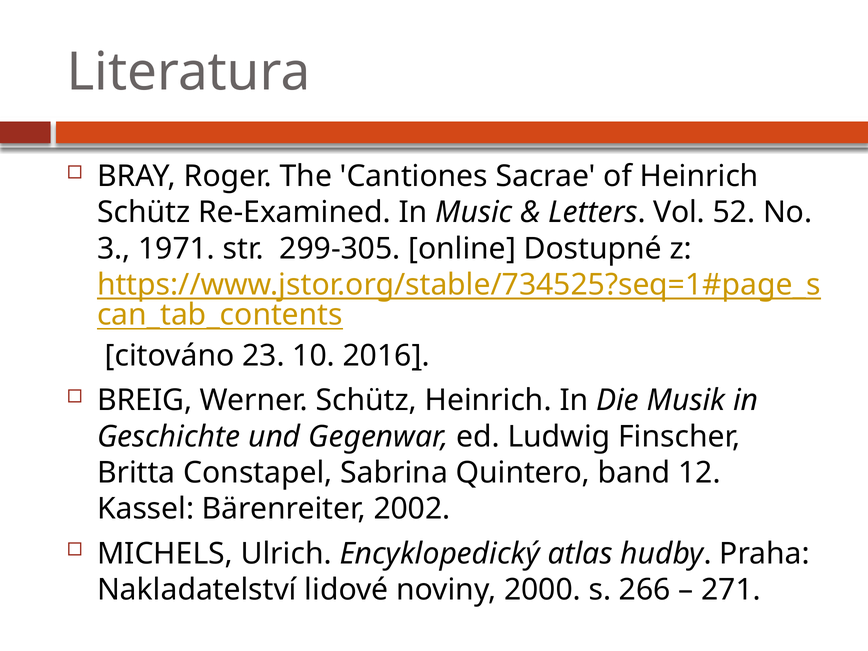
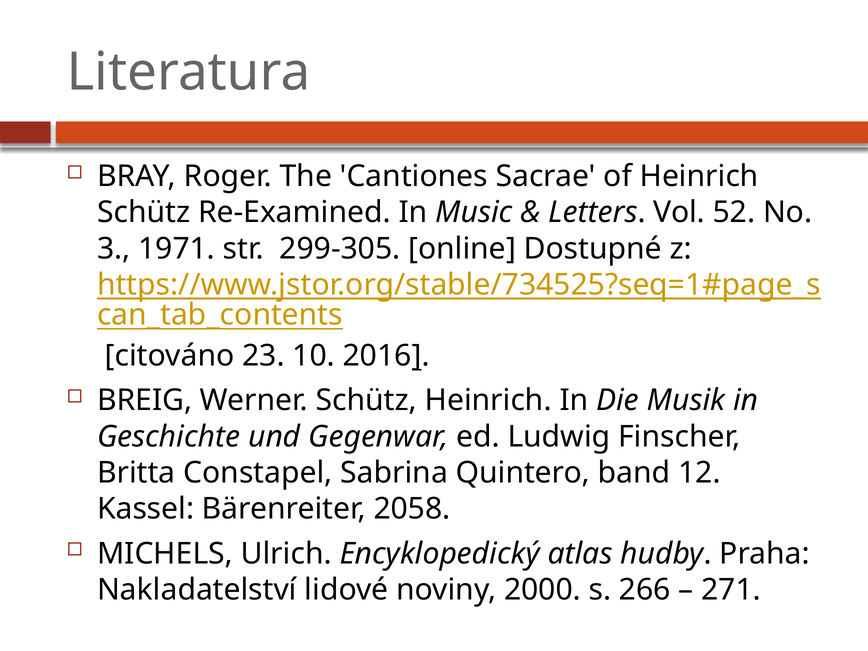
2002: 2002 -> 2058 (412, 509)
